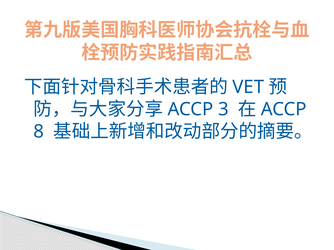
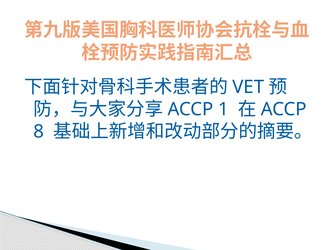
3: 3 -> 1 (223, 109)
